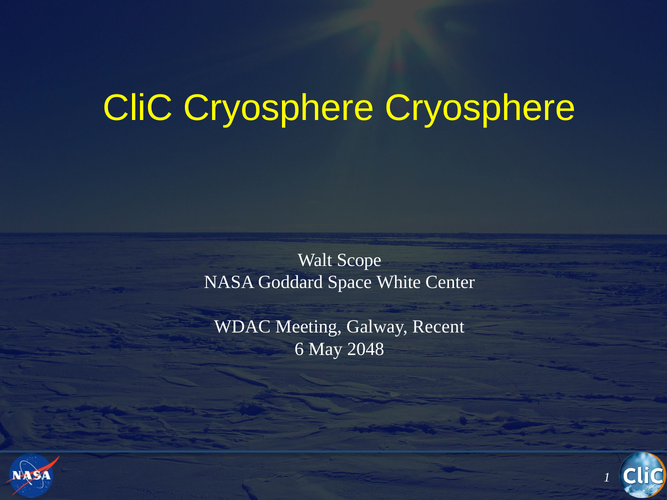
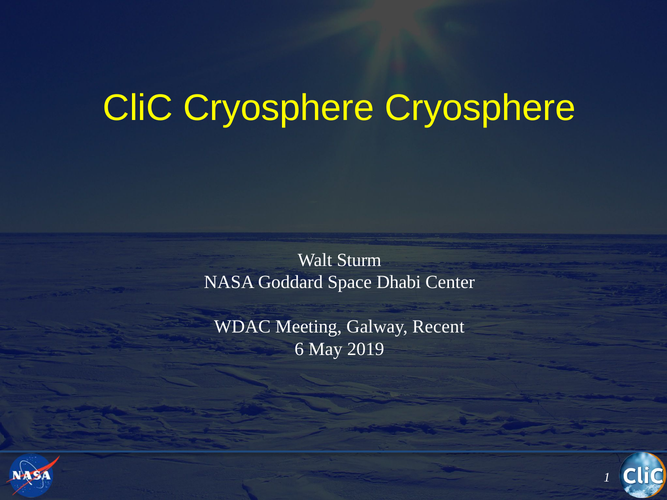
Scope: Scope -> Sturm (359, 260)
White: White -> Dhabi (399, 282)
2048: 2048 -> 2019 (366, 349)
